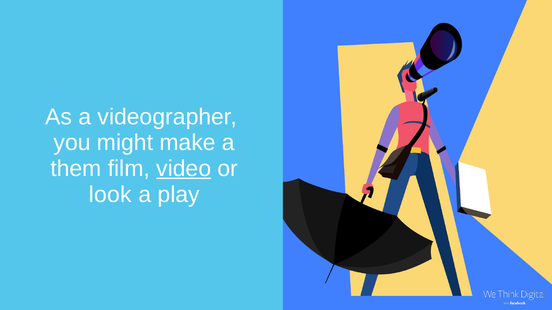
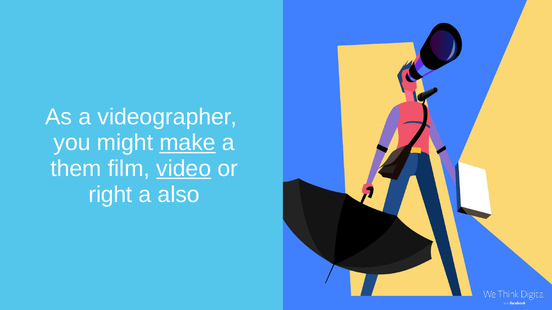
make underline: none -> present (188, 143)
look: look -> right (110, 195)
play: play -> also (179, 195)
